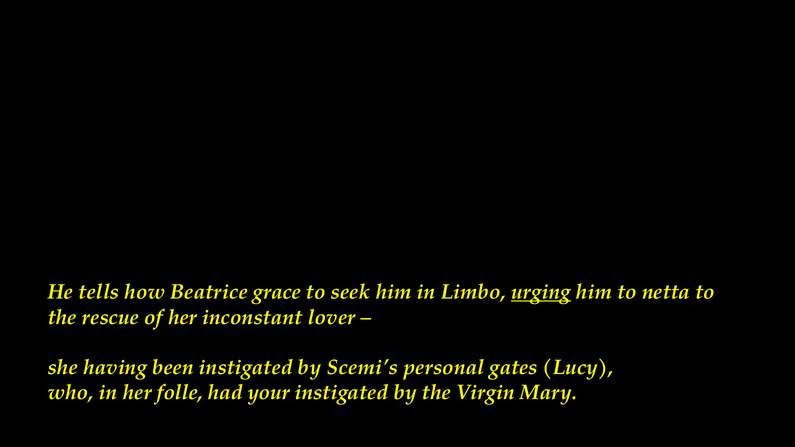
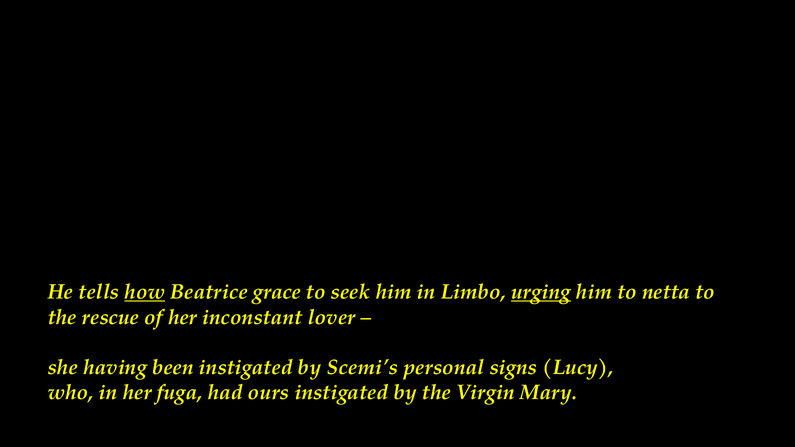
how underline: none -> present (145, 292)
gates: gates -> signs (513, 368)
folle: folle -> fuga (180, 393)
your: your -> ours (269, 393)
